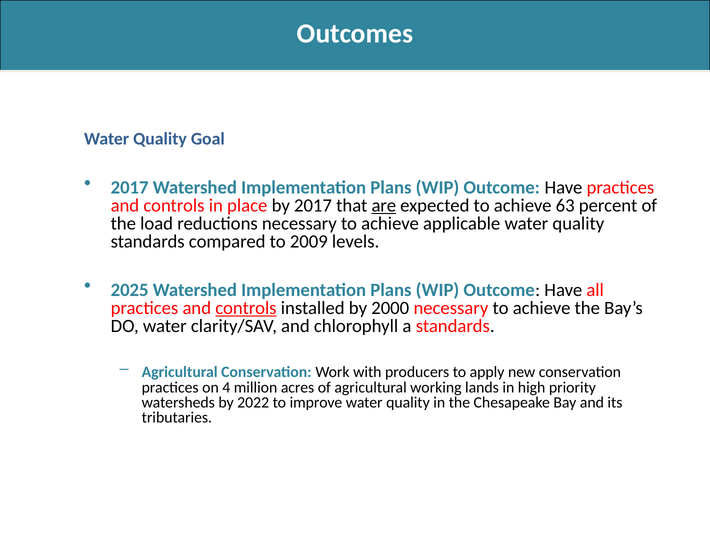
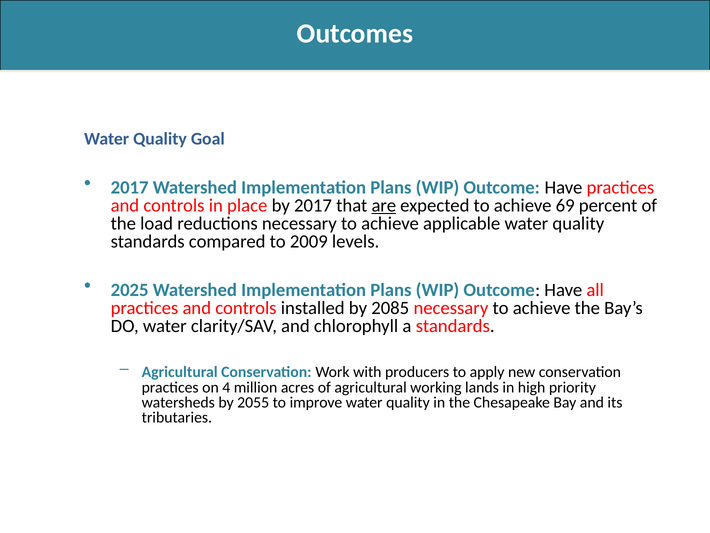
63: 63 -> 69 (565, 205)
controls underline: present -> none (246, 308)
2000: 2000 -> 2085 (390, 308)
2022: 2022 -> 2055 (253, 402)
